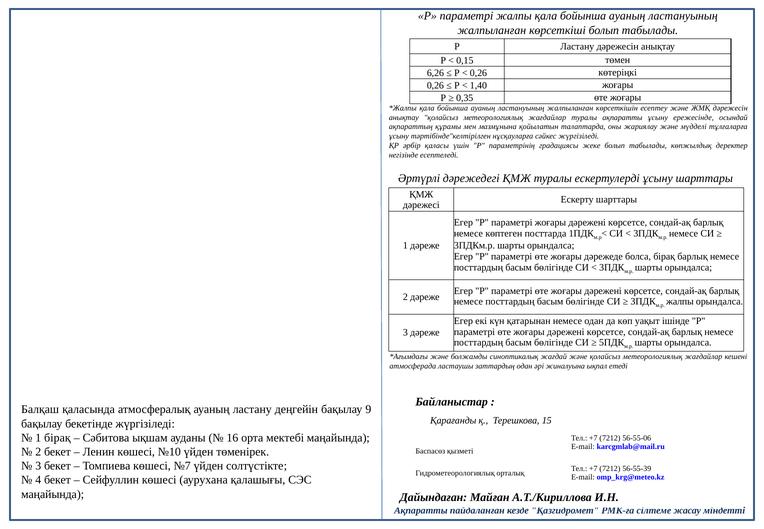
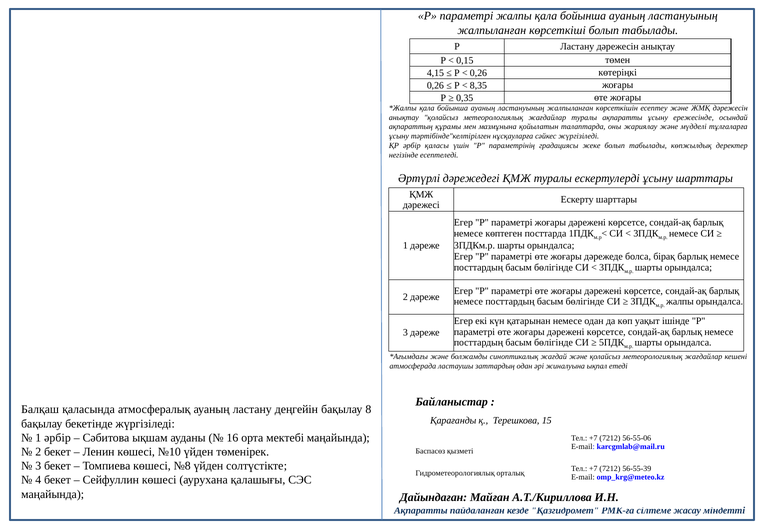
6,26: 6,26 -> 4,15 (435, 73)
1,40: 1,40 -> 8,35 (478, 85)
9: 9 -> 8 (368, 410)
1 бірақ: бірақ -> әрбір (57, 438)
№7: №7 -> №8 (182, 466)
